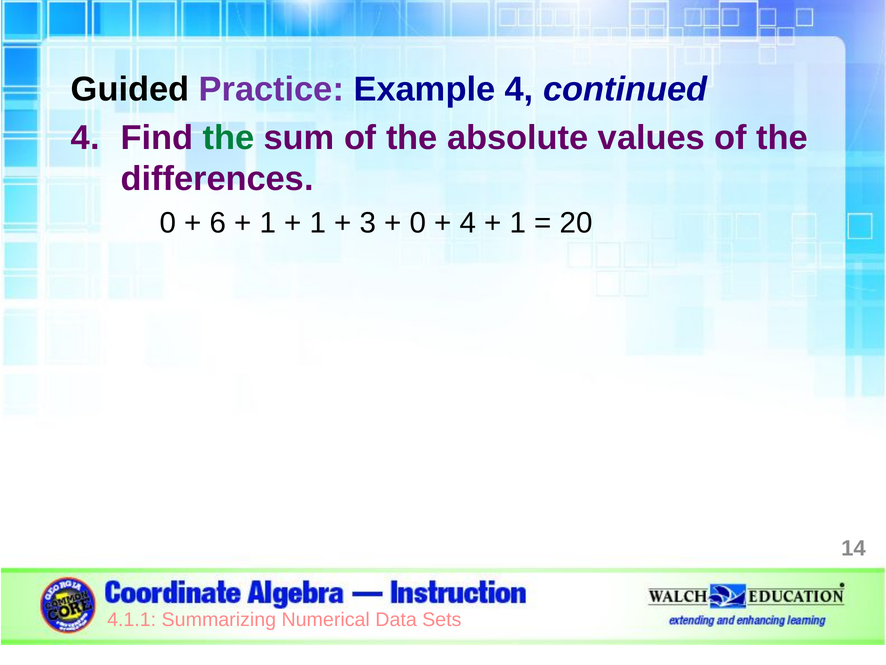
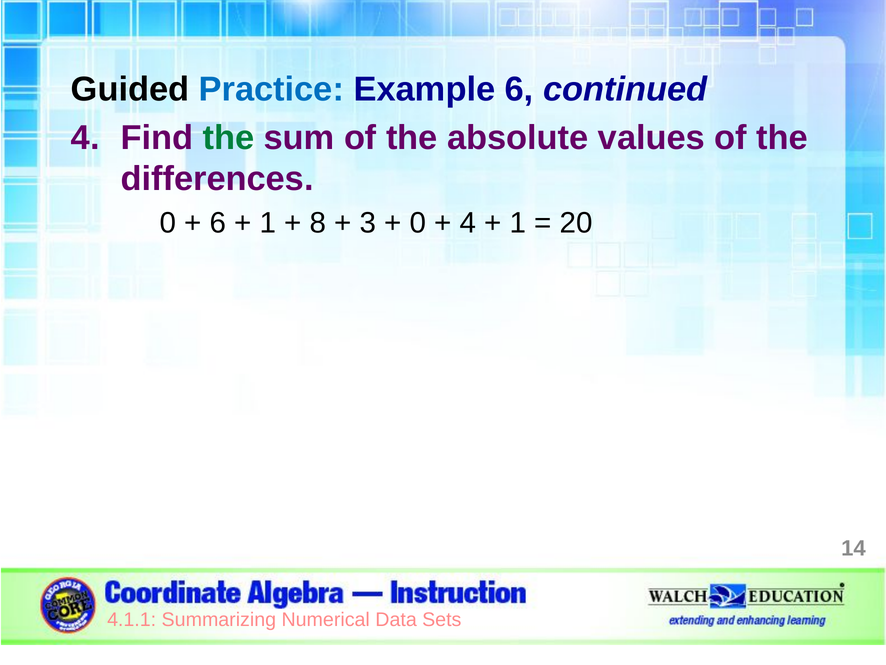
Practice colour: purple -> blue (271, 90)
Example 4: 4 -> 6 (519, 90)
1: 1 -> 8 (318, 223)
